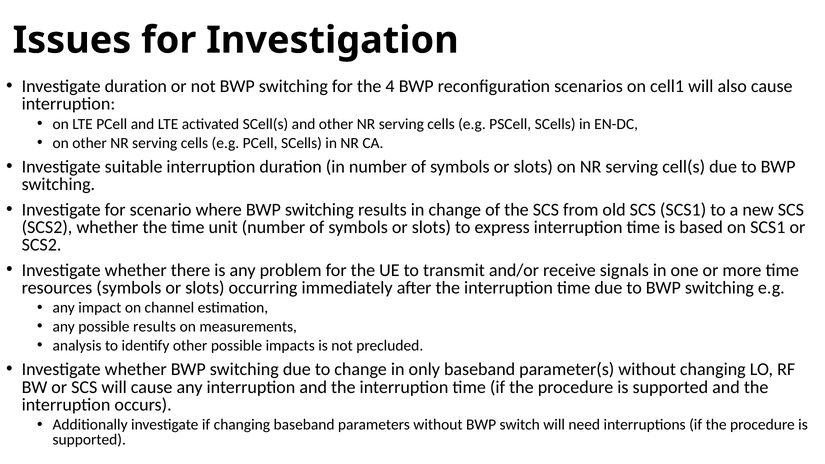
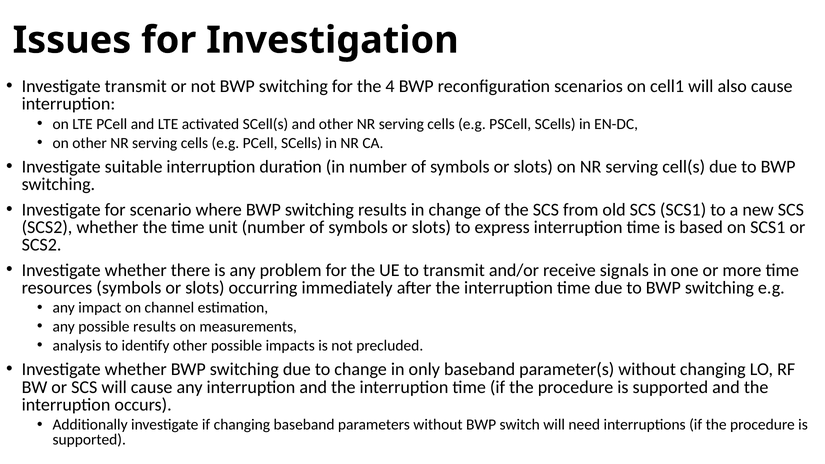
Investigate duration: duration -> transmit (136, 86)
